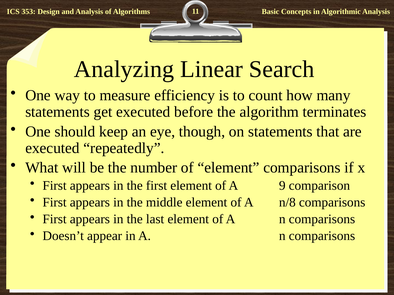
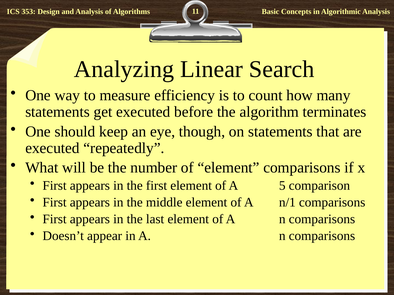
9: 9 -> 5 (282, 186)
n/8: n/8 -> n/1 (287, 203)
